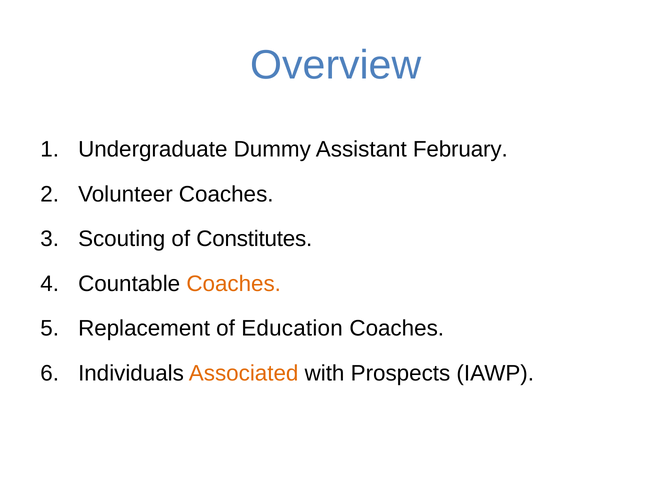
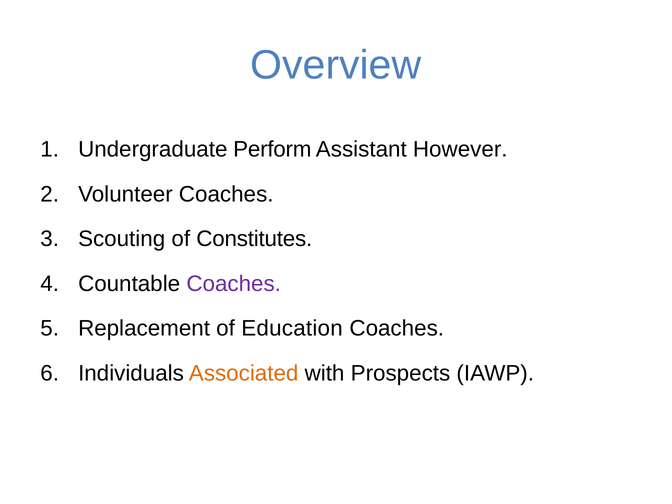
Dummy: Dummy -> Perform (272, 149)
February: February -> However (460, 149)
Coaches colour: orange -> purple (234, 284)
